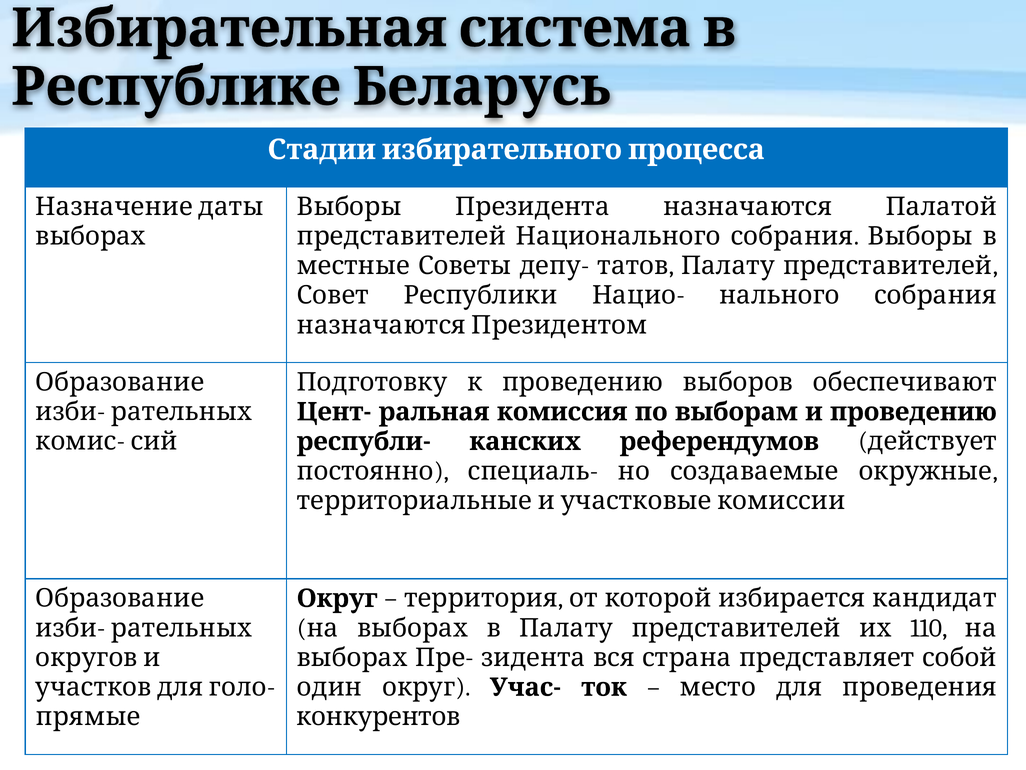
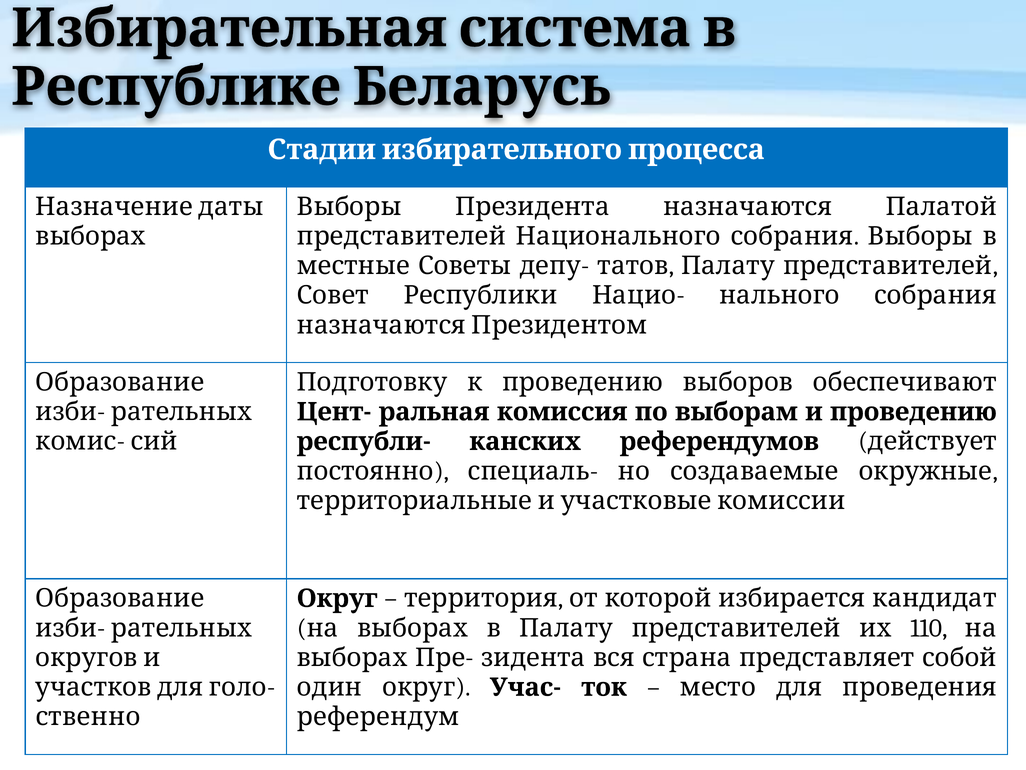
прямые: прямые -> ственно (88, 717)
конкурентов: конкурентов -> референдум (378, 717)
